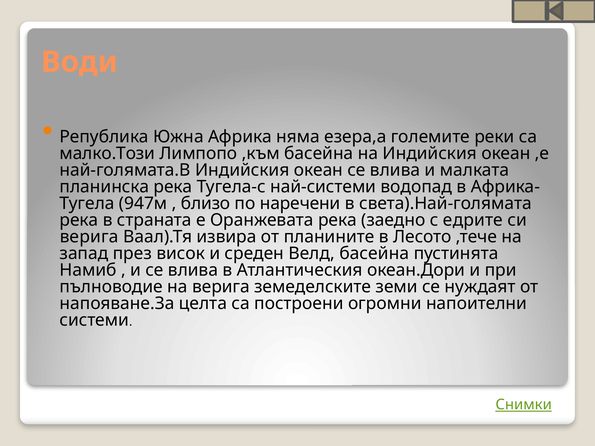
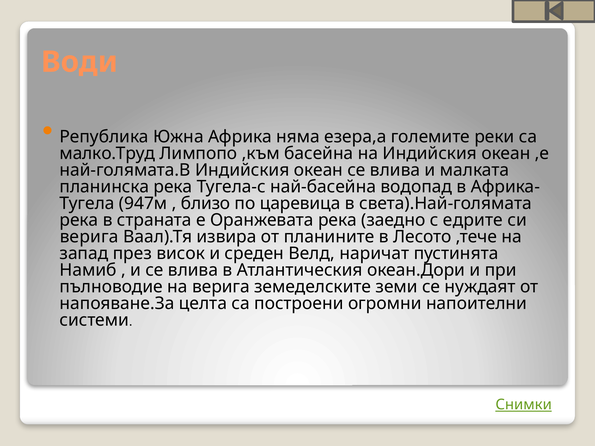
малко.Този: малко.Този -> малко.Труд (107, 154)
най-системи: най-системи -> най-басейна (323, 187)
наречени: наречени -> царевица (300, 204)
Велд басейна: басейна -> наричат (374, 254)
